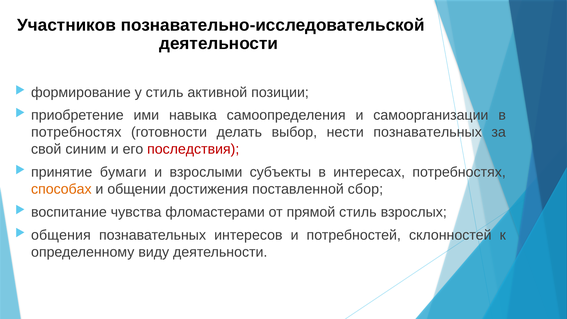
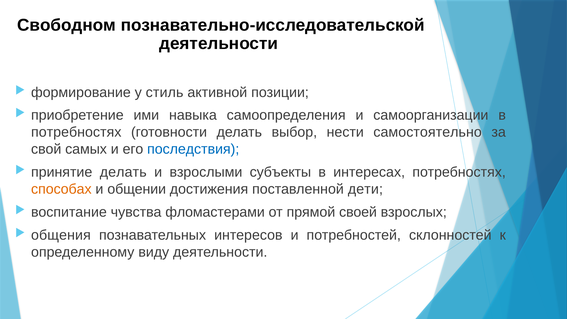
Участников: Участников -> Свободном (67, 25)
нести познавательных: познавательных -> самостоятельно (428, 132)
синим: синим -> самых (86, 149)
последствия colour: red -> blue (193, 149)
принятие бумаги: бумаги -> делать (123, 172)
сбор: сбор -> дети (365, 189)
прямой стиль: стиль -> своей (358, 212)
